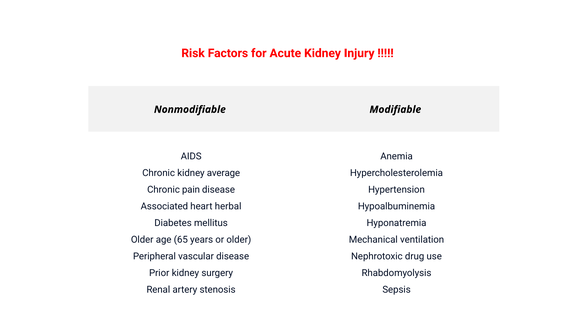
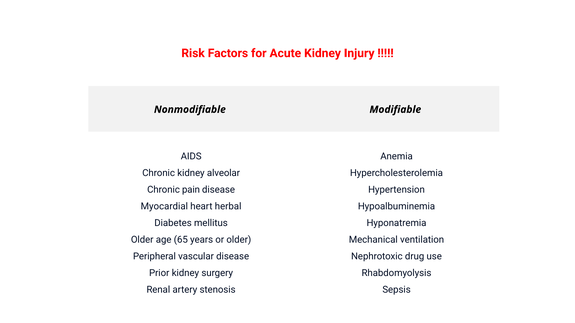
average: average -> alveolar (223, 173)
Associated: Associated -> Myocardial (164, 207)
